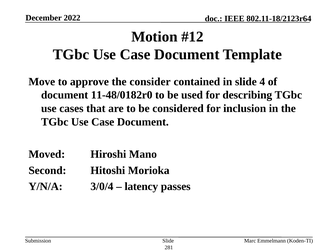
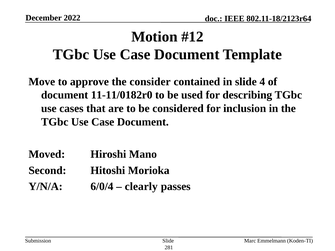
11-48/0182r0: 11-48/0182r0 -> 11-11/0182r0 (122, 95)
3/0/4: 3/0/4 -> 6/0/4 (102, 187)
latency: latency -> clearly (141, 187)
